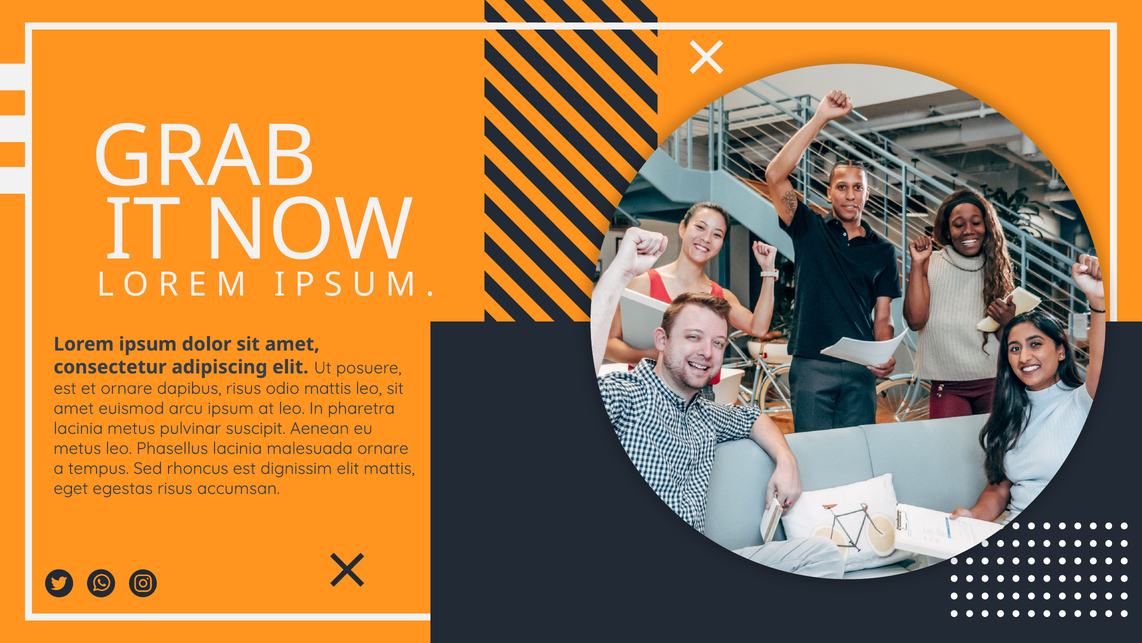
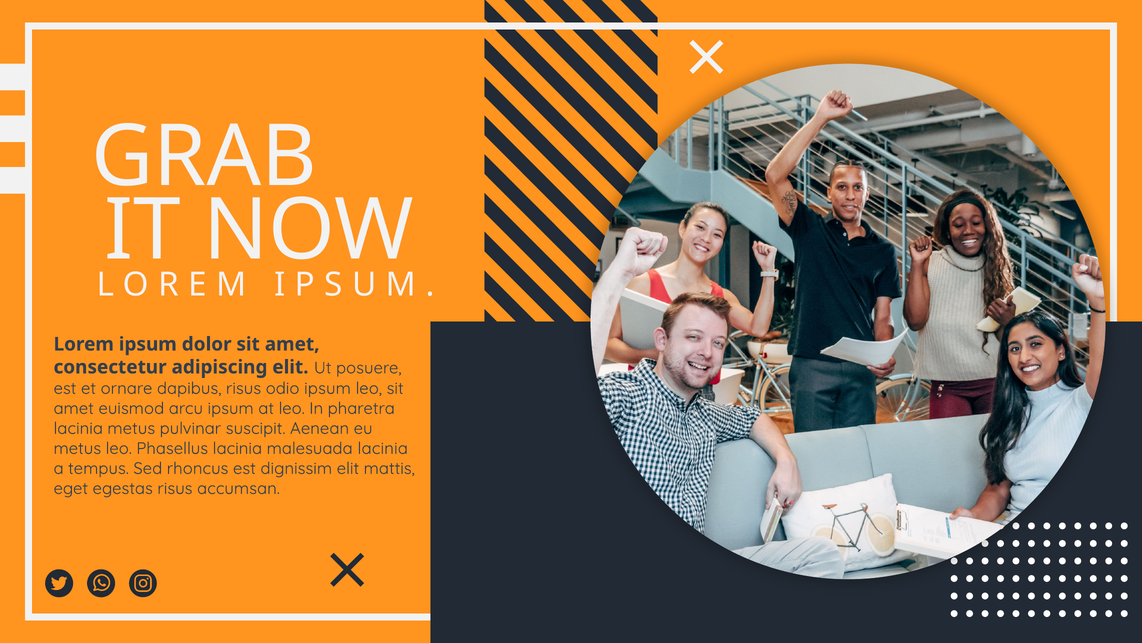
odio mattis: mattis -> ipsum (327, 388)
malesuada ornare: ornare -> lacinia (383, 448)
